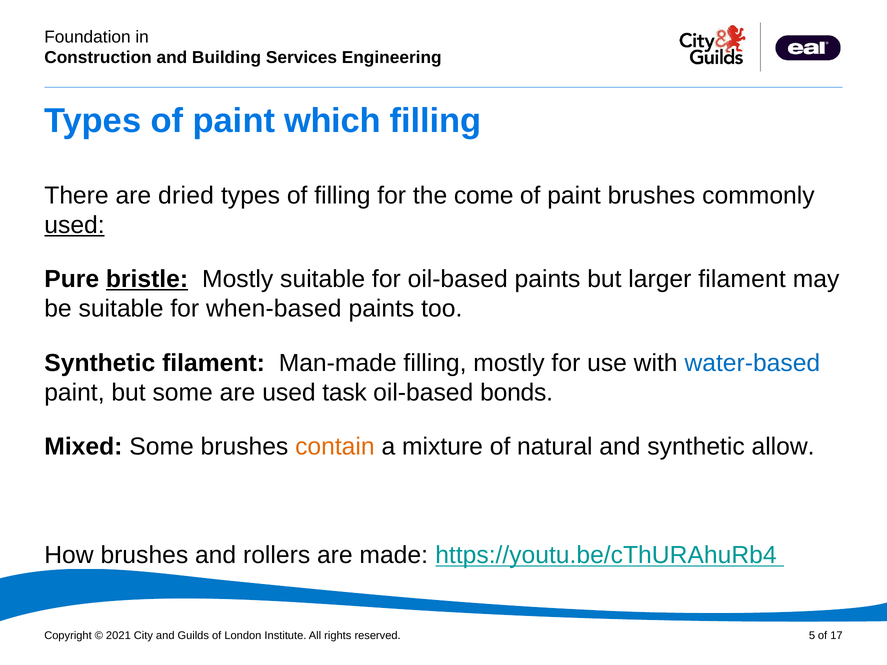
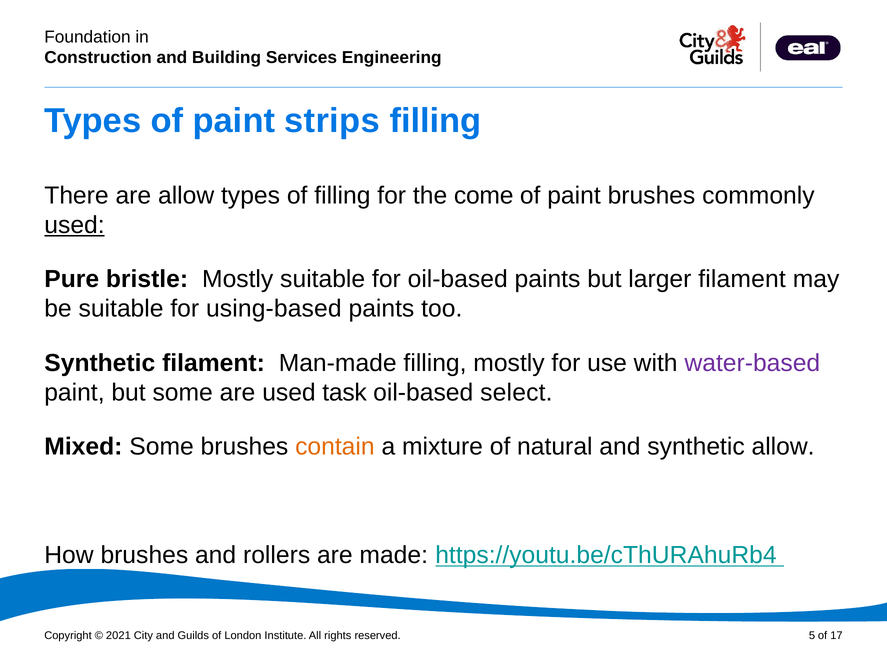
which: which -> strips (332, 121)
are dried: dried -> allow (186, 195)
bristle underline: present -> none (147, 279)
when-based: when-based -> using-based (274, 309)
water-based colour: blue -> purple (752, 363)
bonds: bonds -> select (516, 393)
